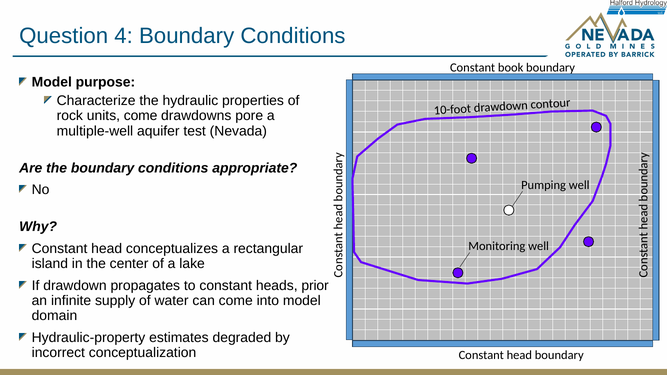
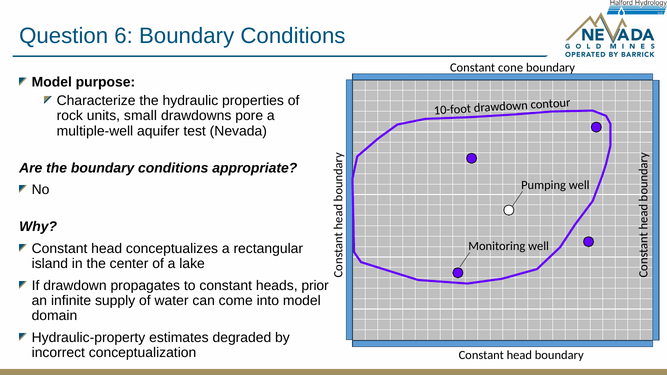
4: 4 -> 6 (124, 36)
book: book -> cone (511, 68)
units come: come -> small (140, 116)
